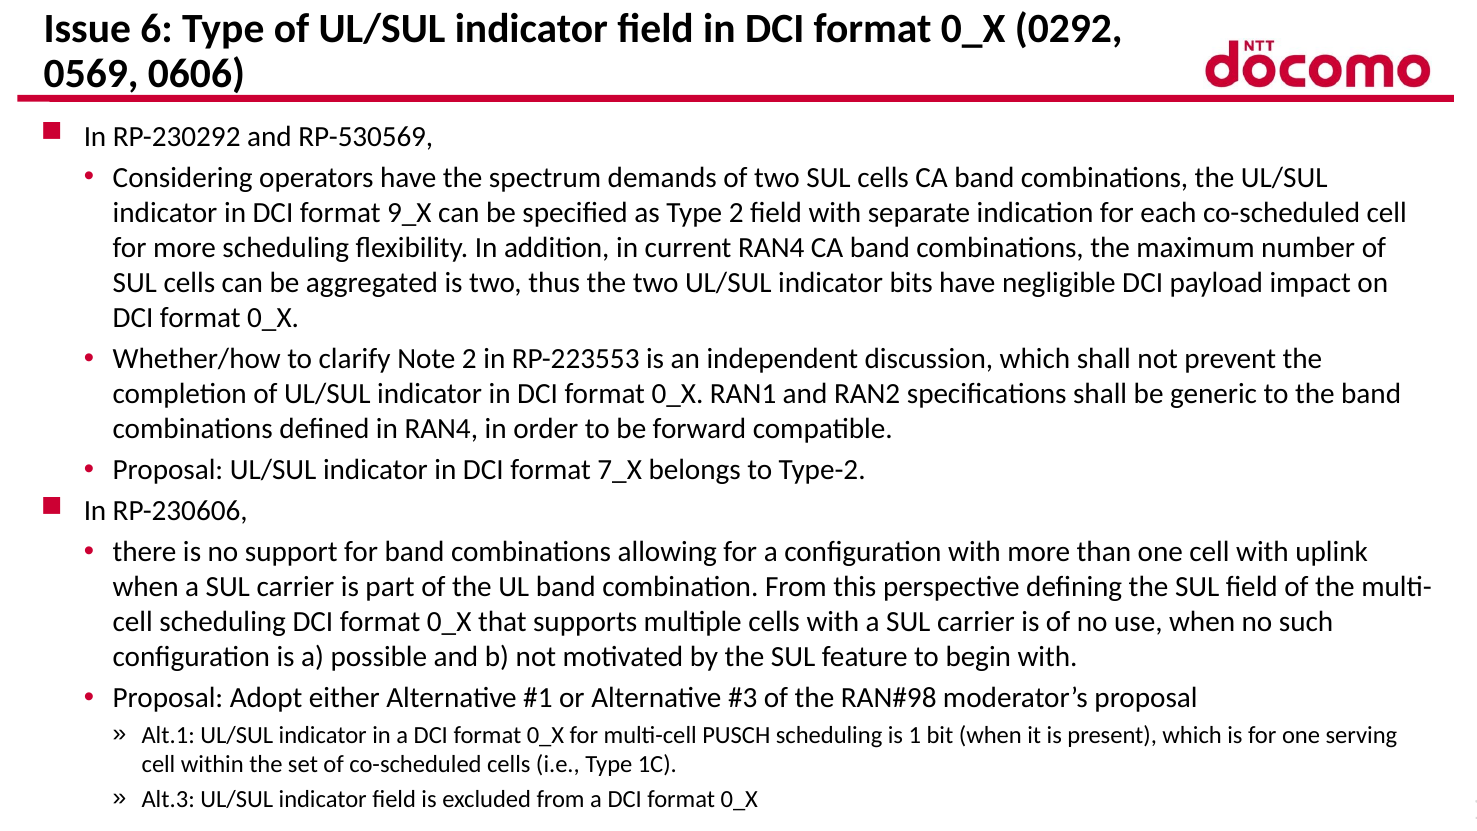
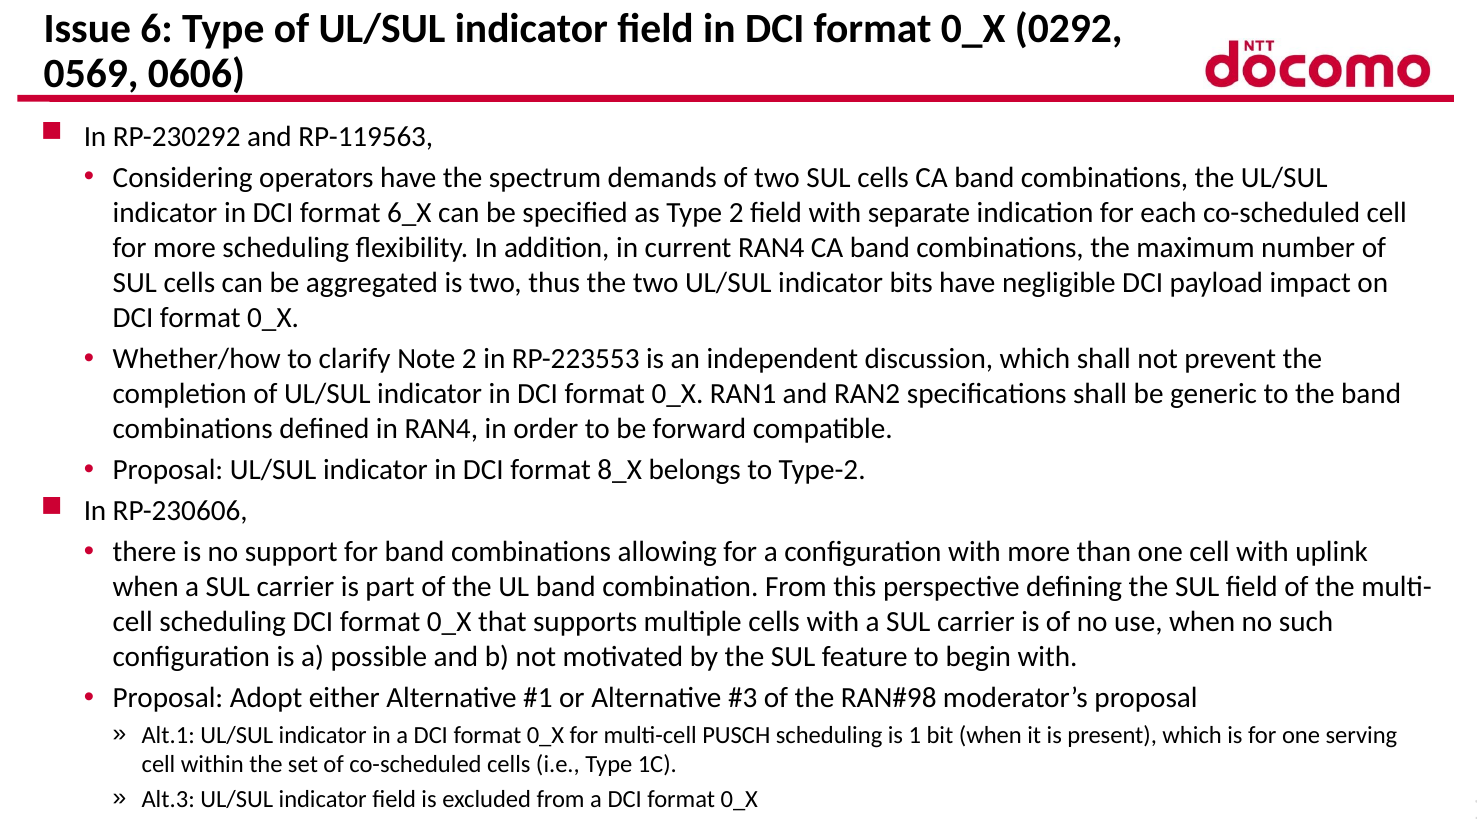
RP-530569: RP-530569 -> RP-119563 (366, 137)
9_X: 9_X -> 6_X (409, 213)
7_X: 7_X -> 8_X (620, 470)
